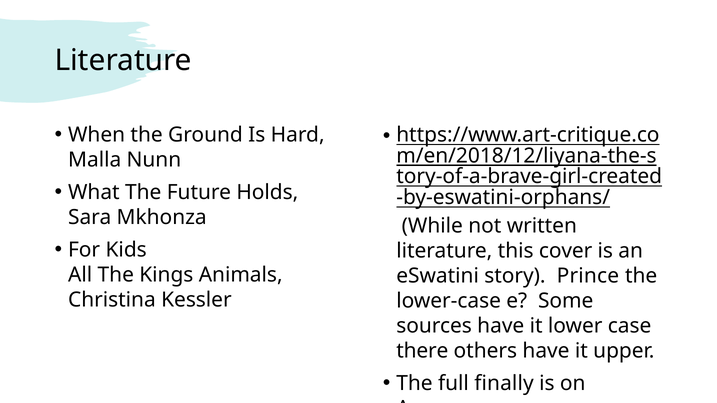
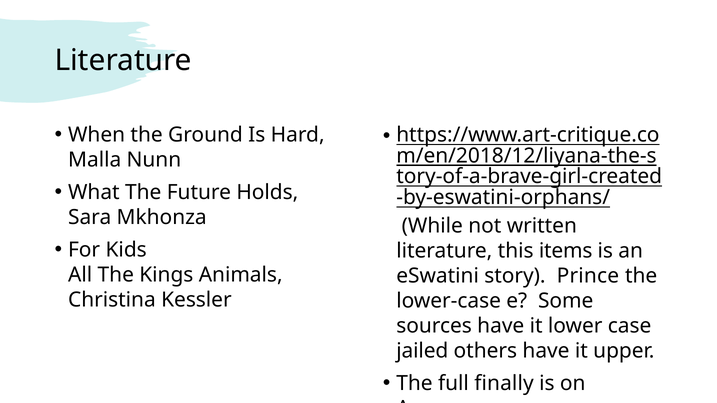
cover: cover -> items (566, 251)
there: there -> jailed (422, 351)
